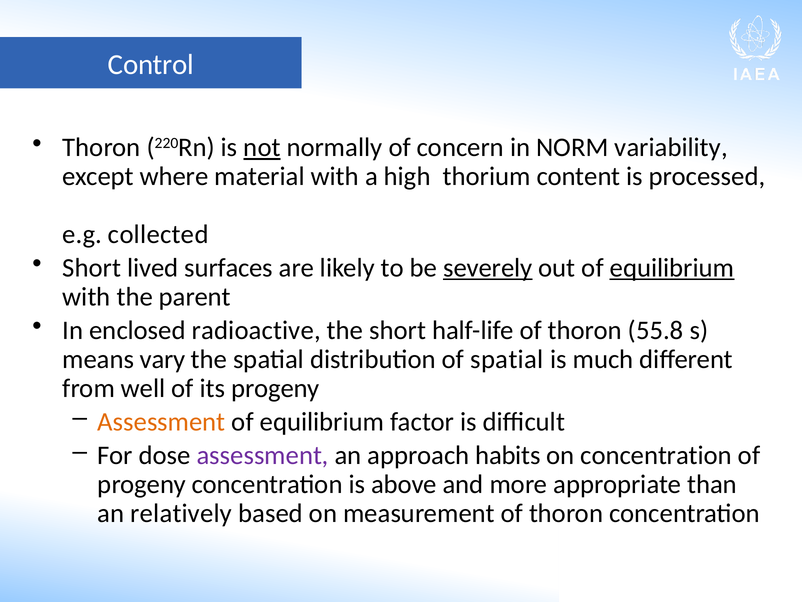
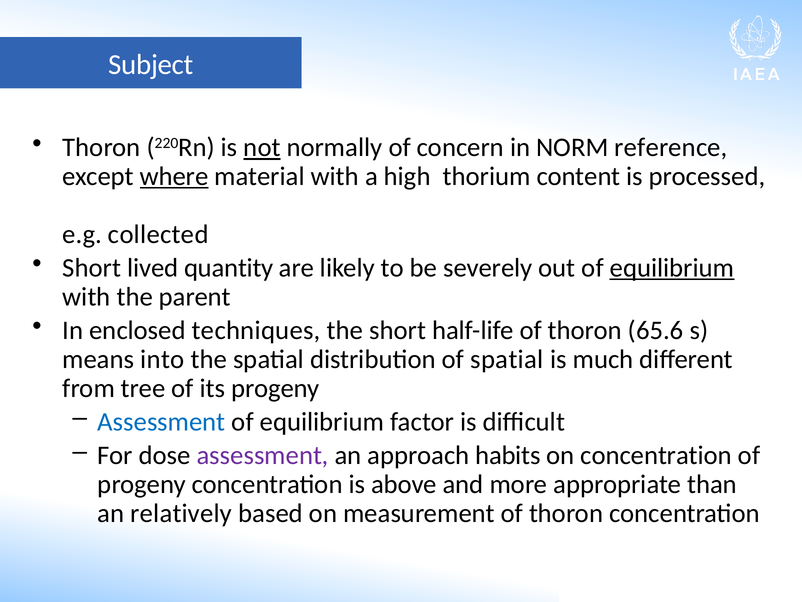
Control: Control -> Subject (151, 65)
variability: variability -> reference (671, 147)
where underline: none -> present (174, 176)
surfaces: surfaces -> quantity (229, 268)
severely underline: present -> none (488, 268)
radioactive: radioactive -> techniques (256, 330)
55.8: 55.8 -> 65.6 (656, 330)
vary: vary -> into (162, 359)
well: well -> tree (143, 388)
Assessment colour: orange -> blue (161, 422)
